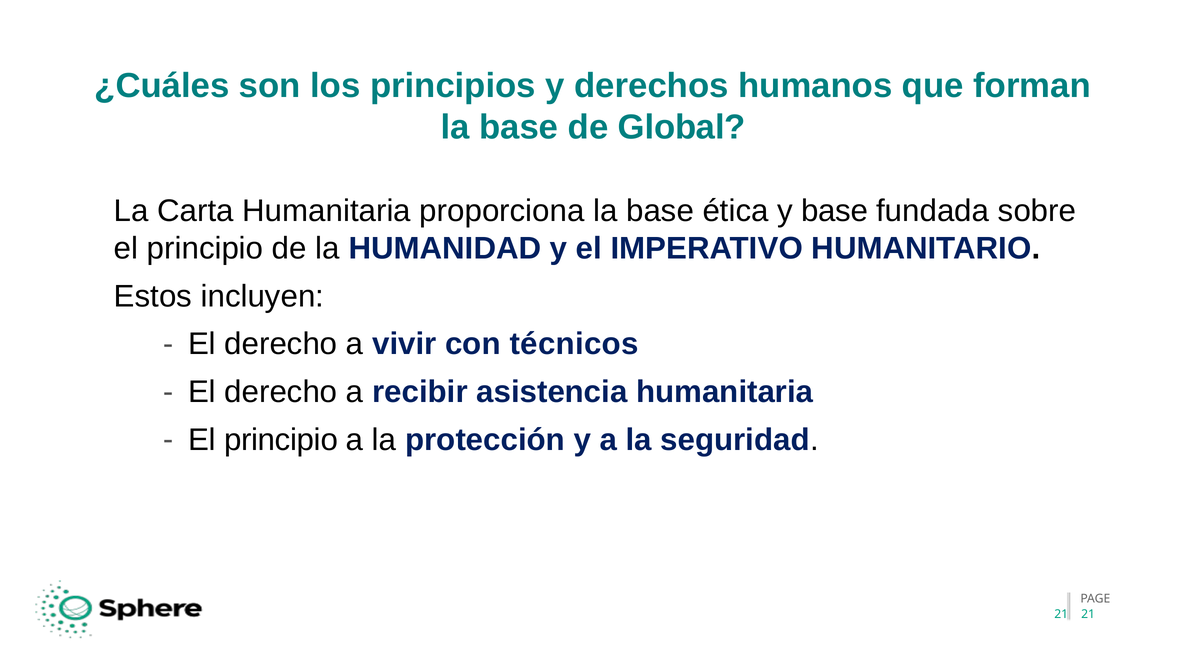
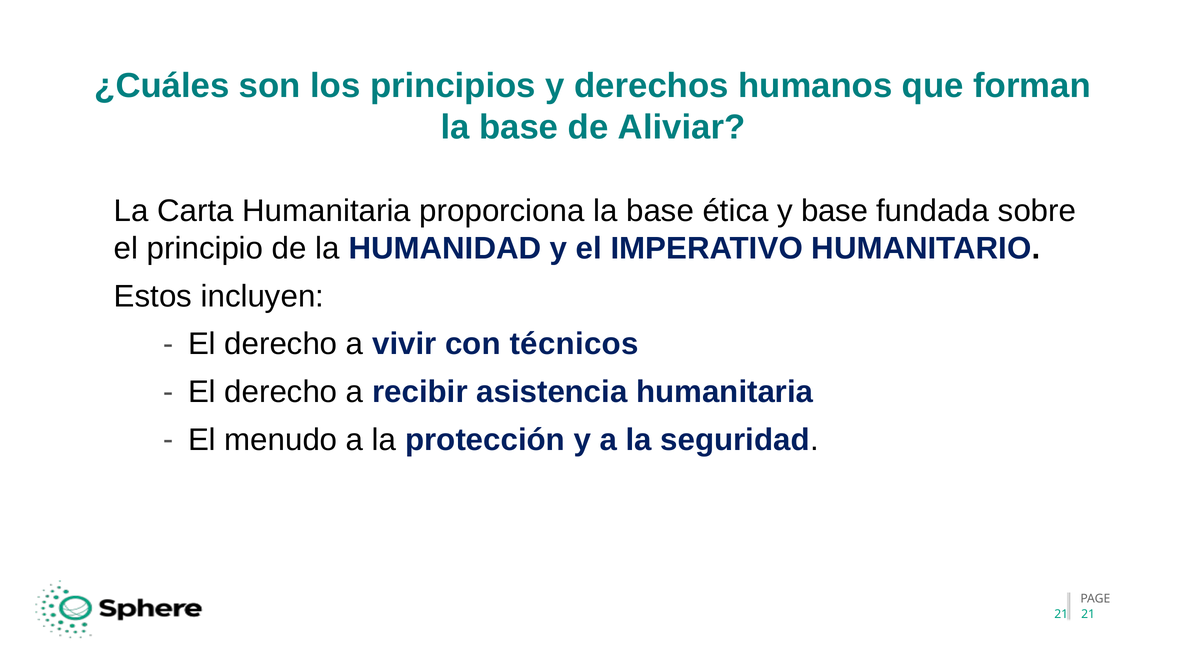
Global: Global -> Aliviar (682, 127)
principio: principio -> menudo (281, 440)
